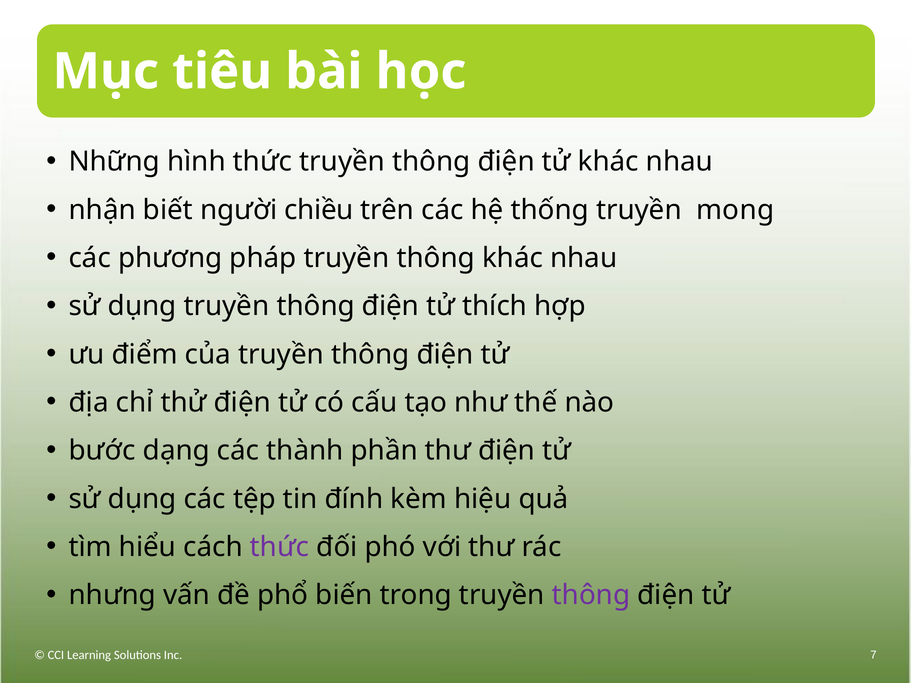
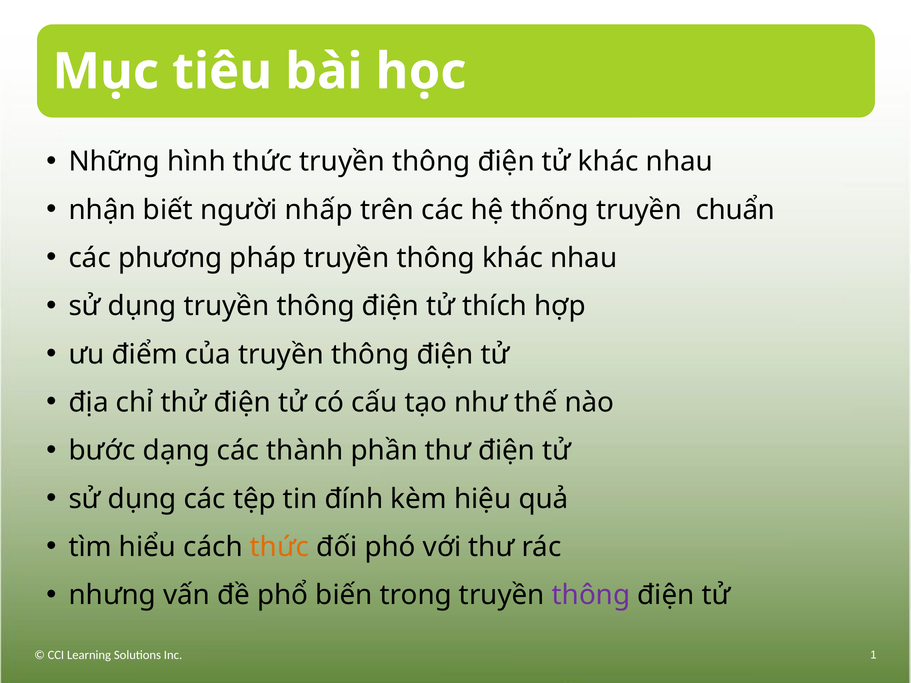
chiều: chiều -> nhấp (319, 210)
mong: mong -> chuẩn (735, 210)
thức colour: purple -> orange (280, 547)
7: 7 -> 1 (873, 655)
